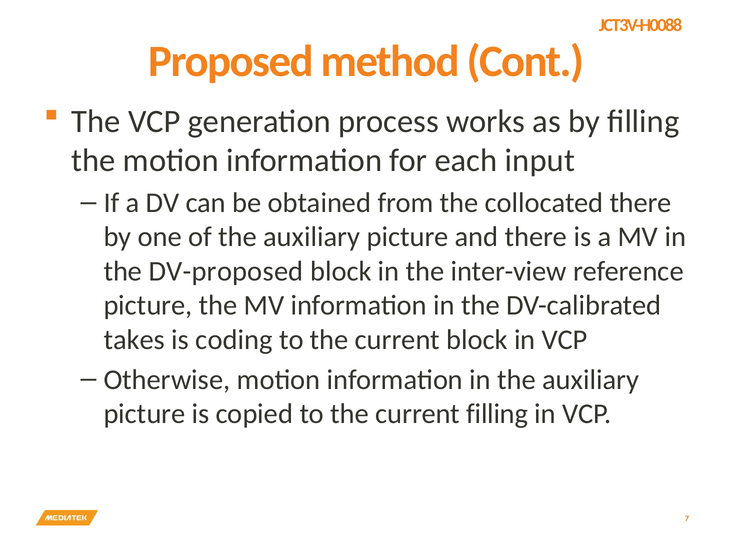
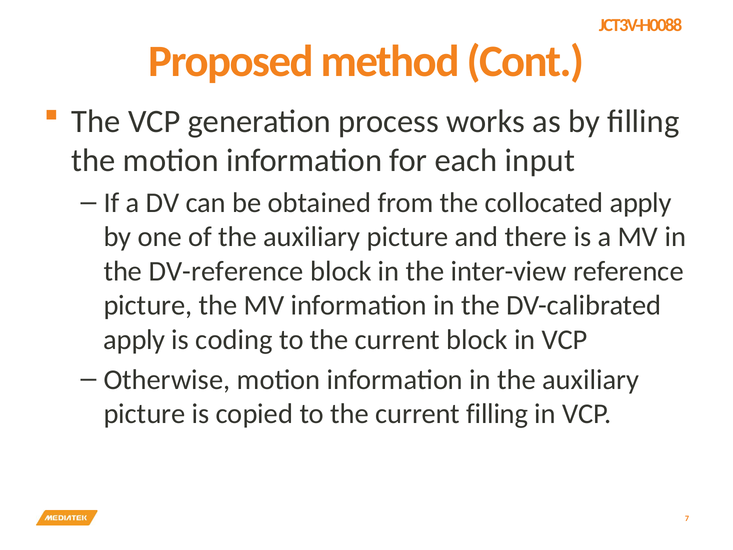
collocated there: there -> apply (641, 203)
DV-proposed: DV-proposed -> DV-reference (226, 271)
takes: takes -> apply (134, 340)
